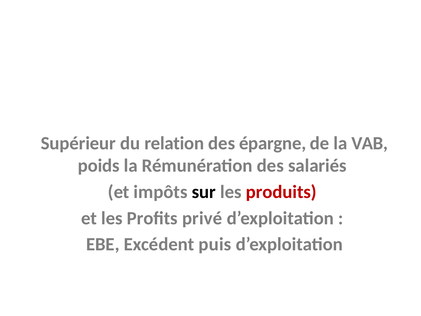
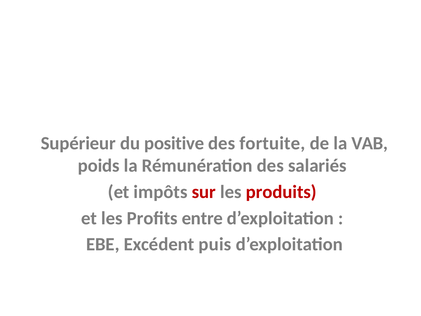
relation: relation -> positive (174, 143)
épargne: épargne -> fortuite (272, 143)
sur colour: black -> red (204, 192)
privé: privé -> entre (202, 218)
